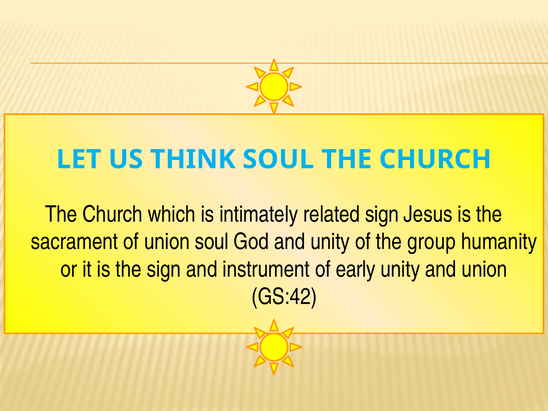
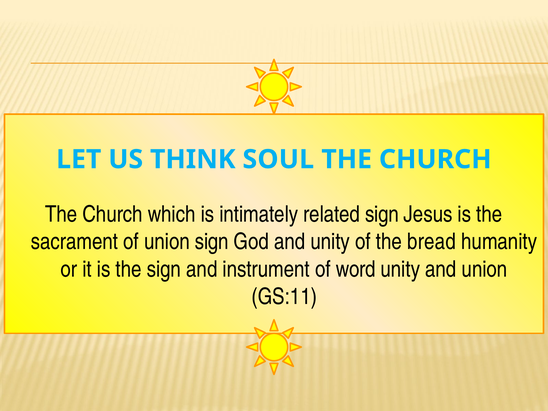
union soul: soul -> sign (212, 242)
group: group -> bread (432, 242)
early: early -> word (356, 269)
GS:42: GS:42 -> GS:11 (284, 297)
